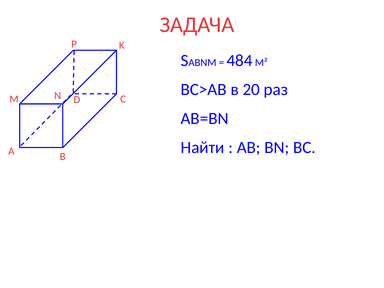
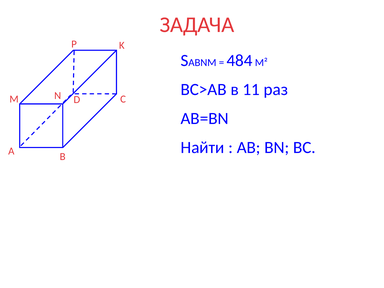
20: 20 -> 11 (251, 90)
